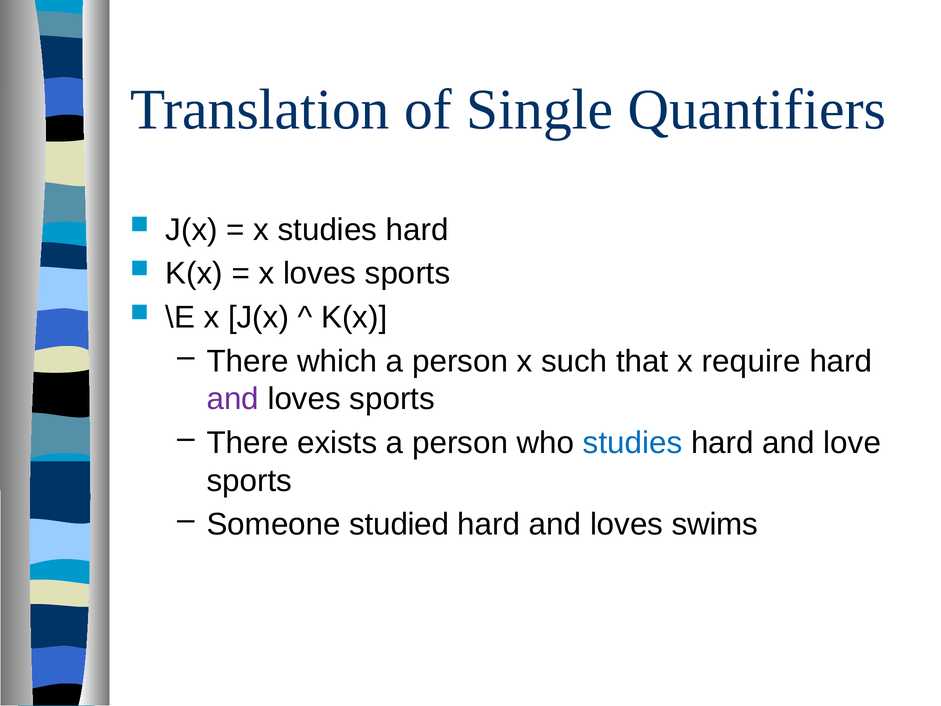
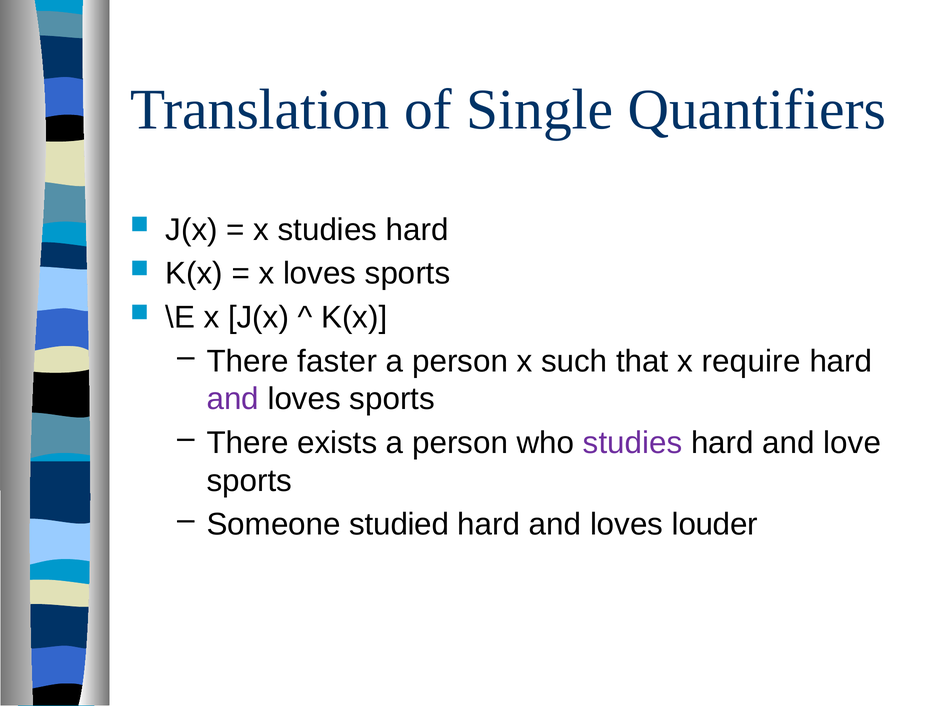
which: which -> faster (337, 361)
studies colour: blue -> purple (633, 443)
swims: swims -> louder (715, 524)
